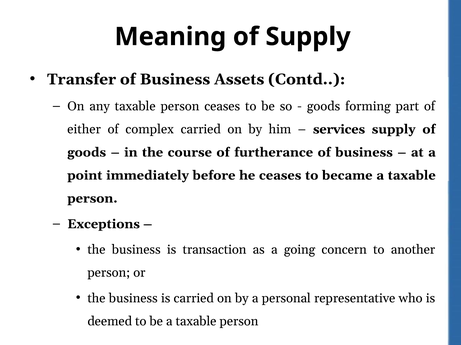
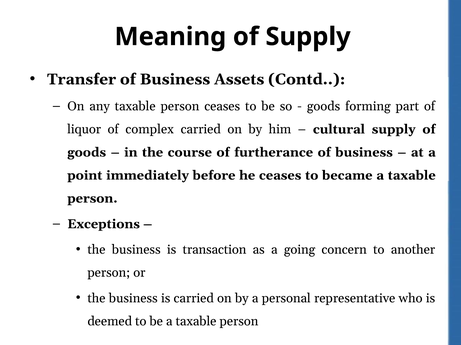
either: either -> liquor (84, 130)
services: services -> cultural (339, 130)
